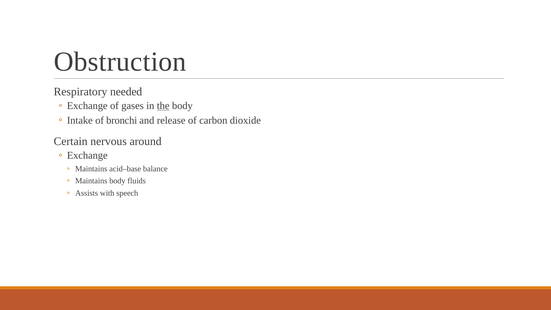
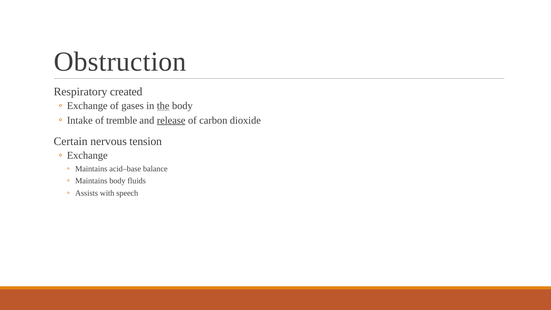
needed: needed -> created (126, 92)
bronchi: bronchi -> tremble (122, 120)
release underline: none -> present (171, 120)
around: around -> tension (146, 141)
